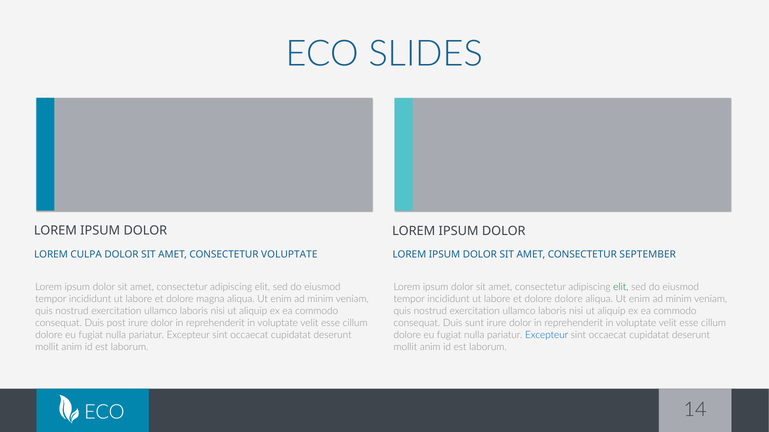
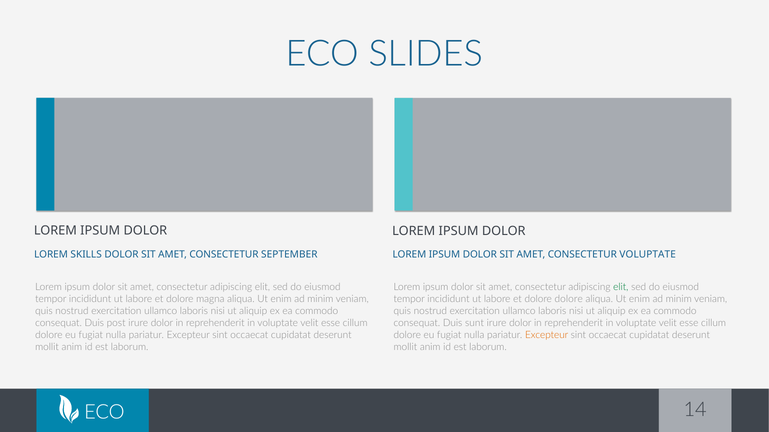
CULPA: CULPA -> SKILLS (86, 255)
CONSECTETUR VOLUPTATE: VOLUPTATE -> SEPTEMBER (289, 255)
CONSECTETUR SEPTEMBER: SEPTEMBER -> VOLUPTATE (648, 255)
Excepteur colour: blue -> orange (547, 335)
